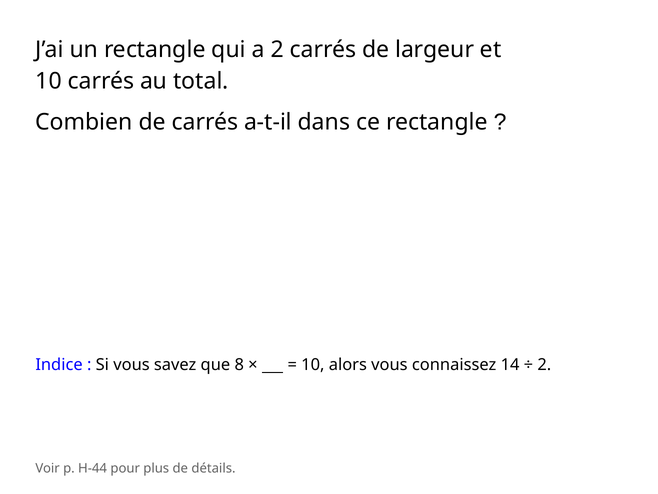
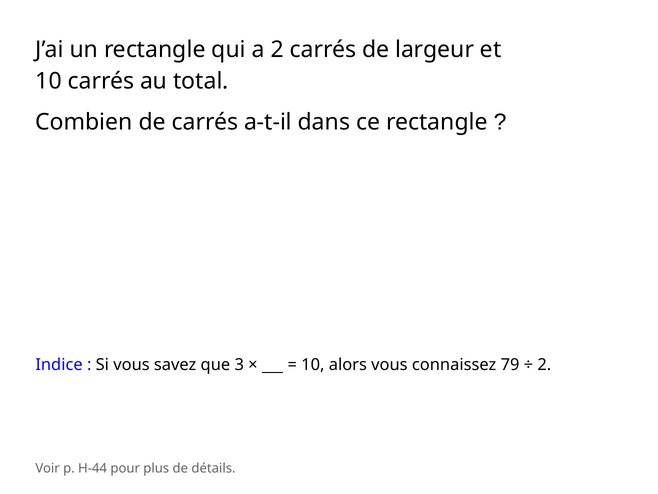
8: 8 -> 3 (239, 365)
14: 14 -> 79 (510, 365)
